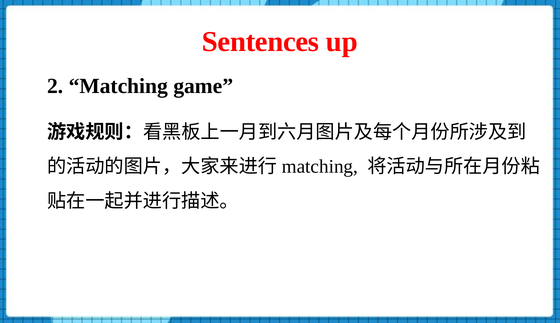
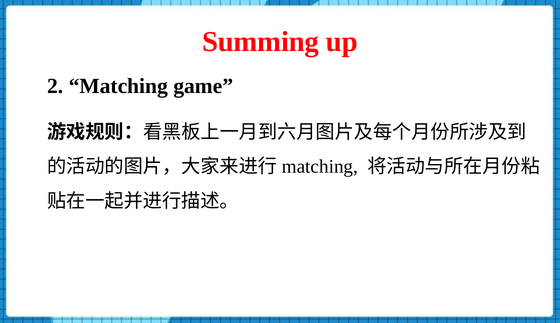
Sentences: Sentences -> Summing (261, 42)
